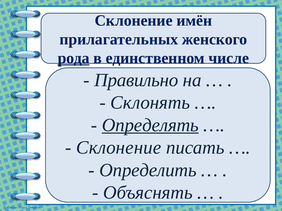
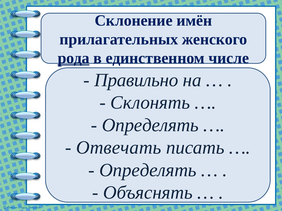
Определять underline: present -> none (150, 125)
Склонение: Склонение -> Отвечать (119, 148)
Определить: Определить -> Определять (148, 170)
